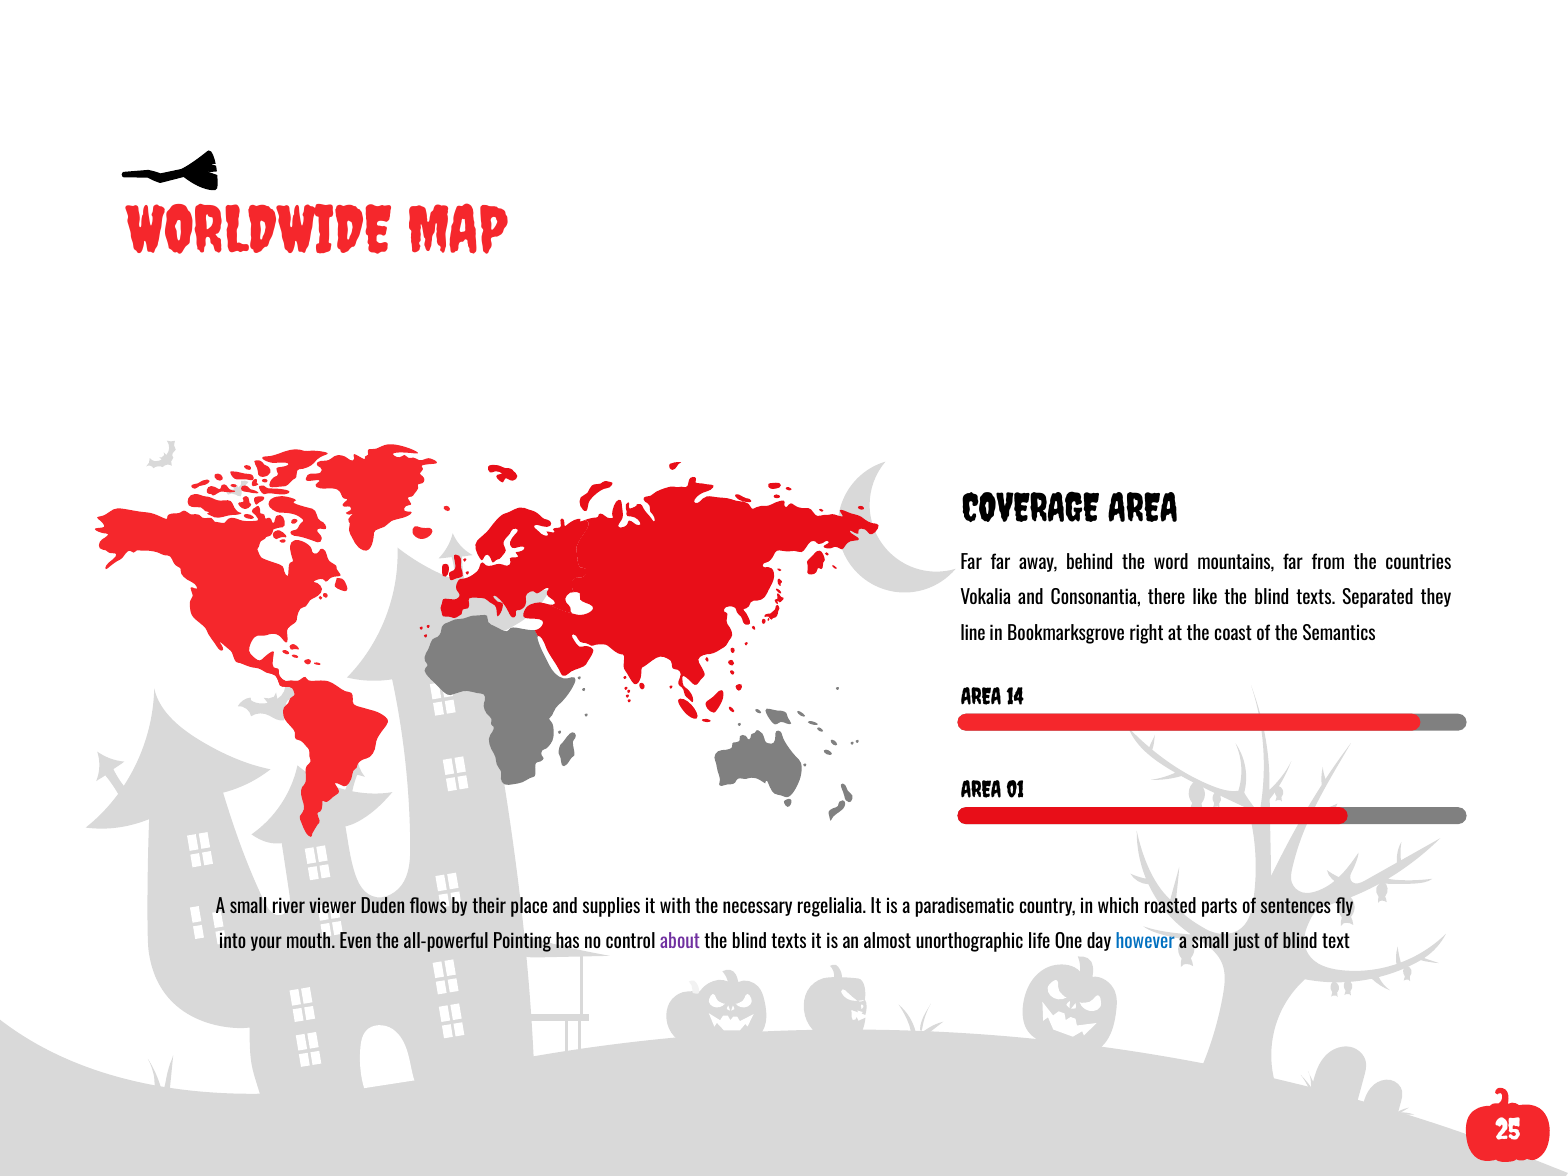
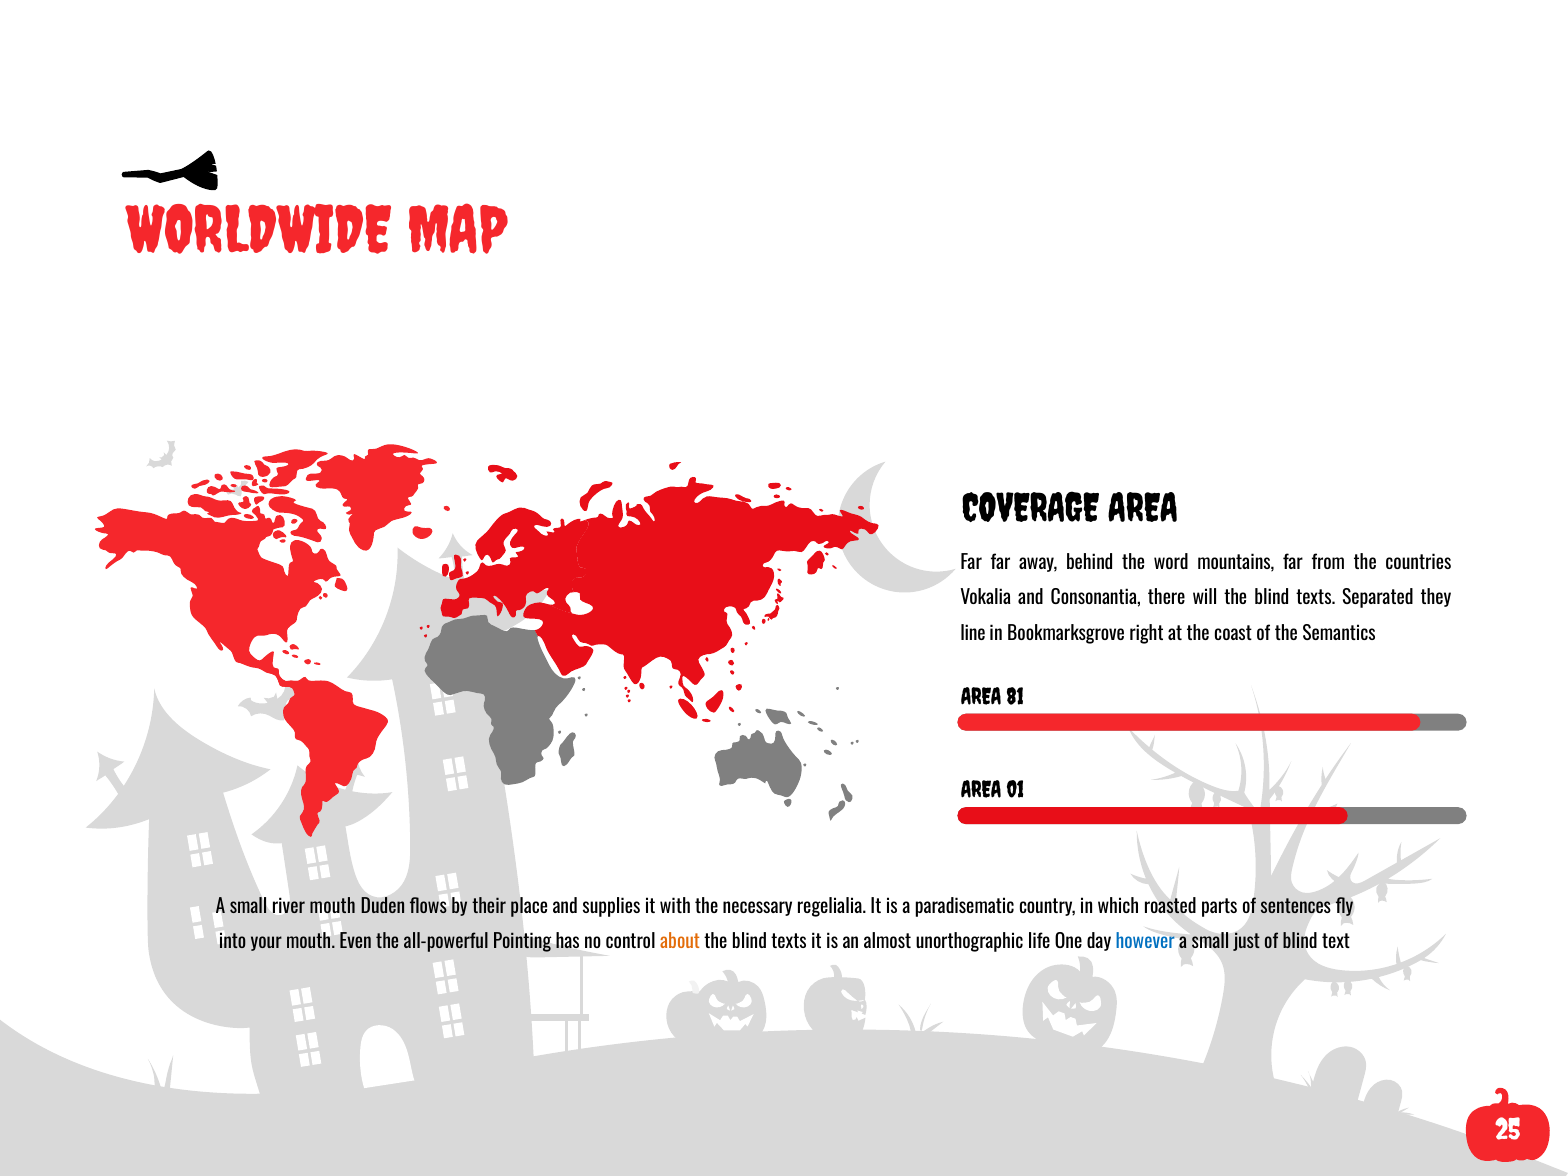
like: like -> will (1205, 598)
14: 14 -> 81 (1015, 697)
river viewer: viewer -> mouth (333, 907)
about colour: purple -> orange (680, 942)
